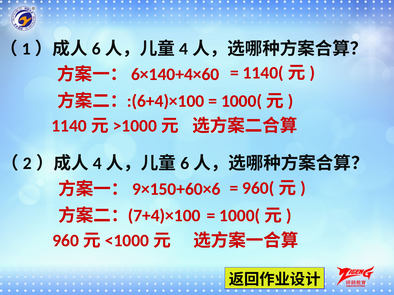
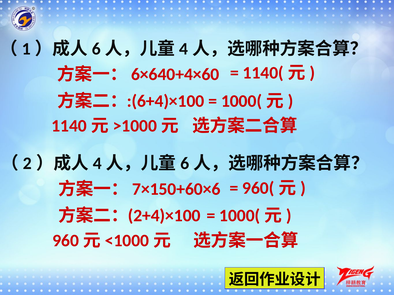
6×140+4×60: 6×140+4×60 -> 6×640+4×60 (175, 75)
9×150+60×6: 9×150+60×6 -> 7×150+60×6 (176, 189)
7+4)×100: 7+4)×100 -> 2+4)×100 (164, 216)
